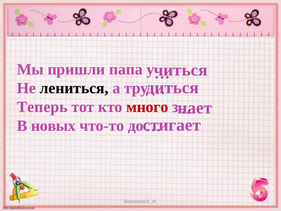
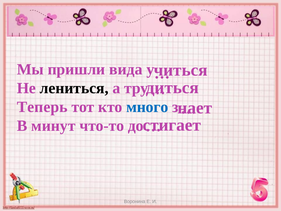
папа: папа -> вида (126, 69)
много colour: red -> blue (147, 107)
новых: новых -> минут (53, 126)
